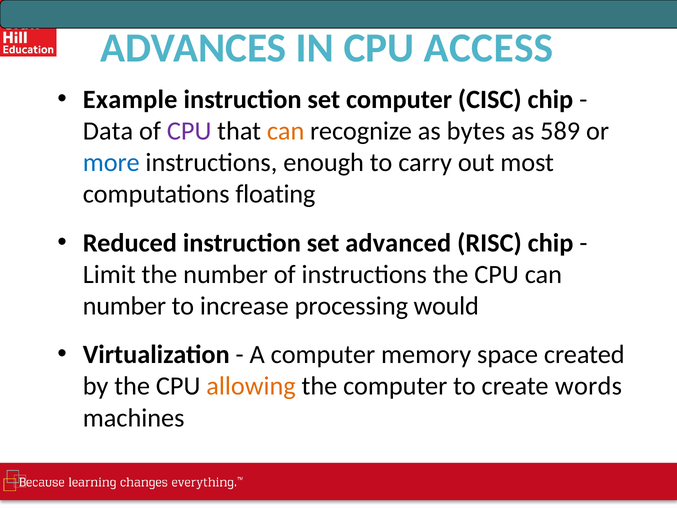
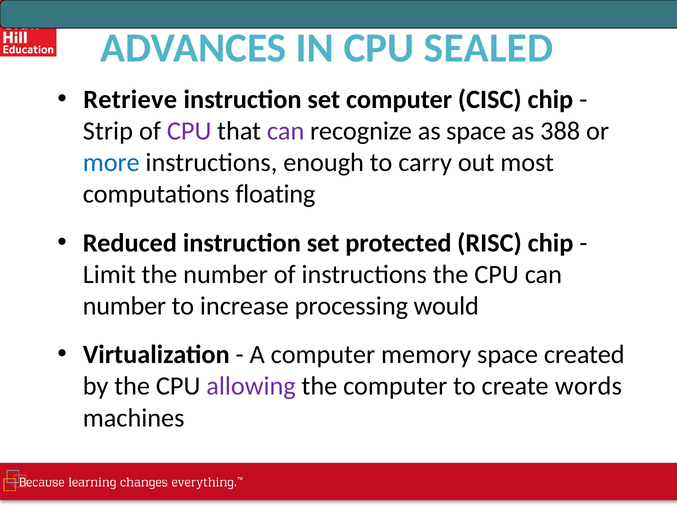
ACCESS: ACCESS -> SEALED (489, 48)
Example: Example -> Retrieve (130, 99)
Data: Data -> Strip (108, 131)
can colour: orange -> purple (286, 131)
as bytes: bytes -> space (476, 131)
589: 589 -> 388 (560, 131)
advanced: advanced -> protected (398, 243)
allowing colour: orange -> purple (251, 386)
